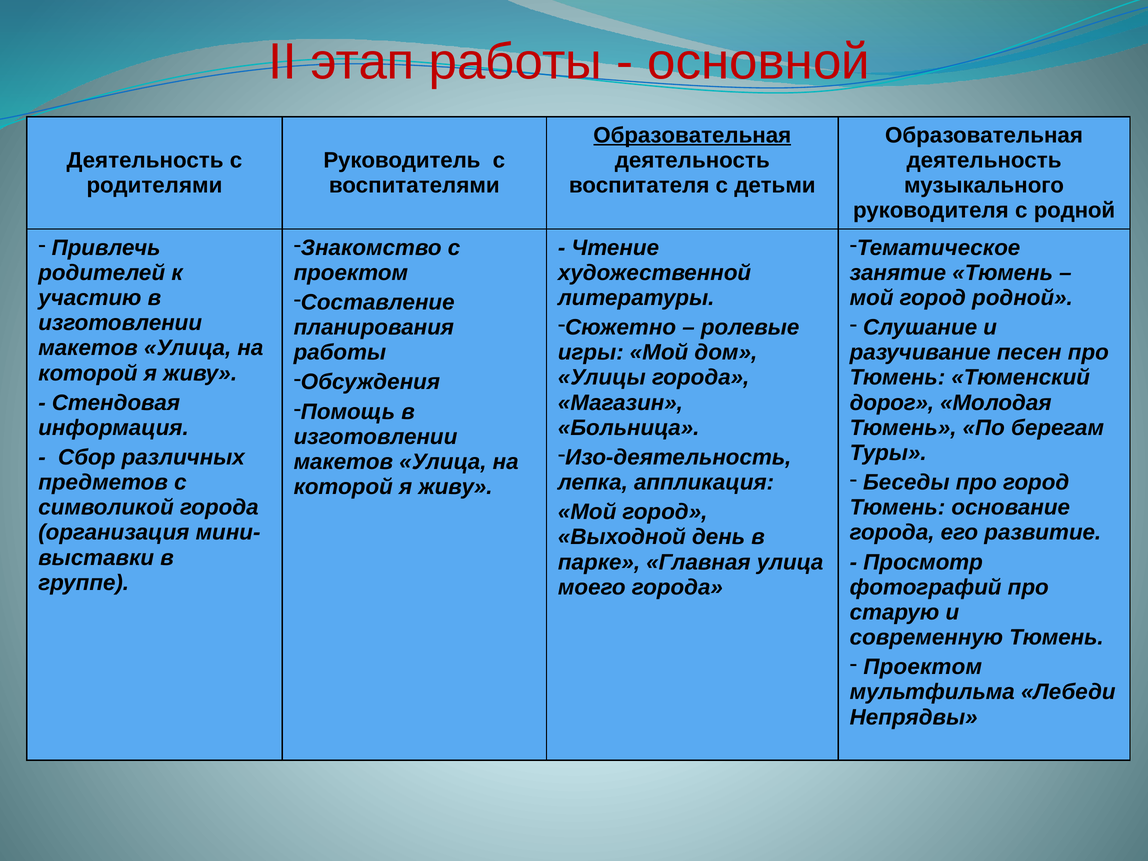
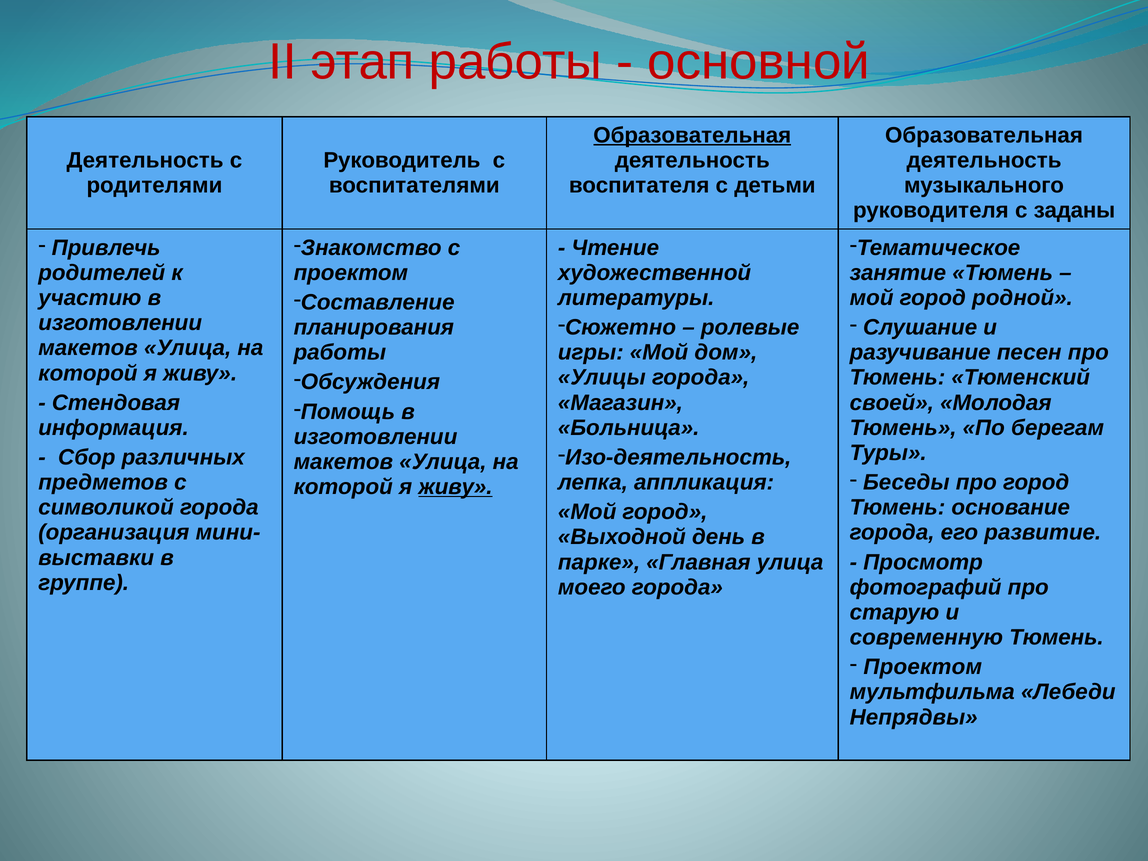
с родной: родной -> заданы (1074, 211)
дорог: дорог -> своей (892, 403)
живу underline: none -> present (455, 487)
